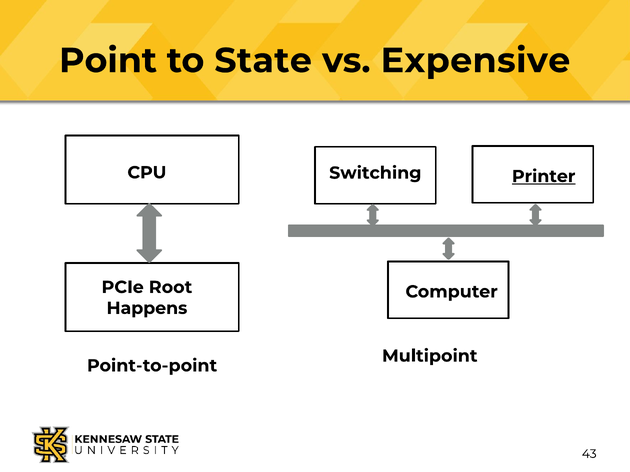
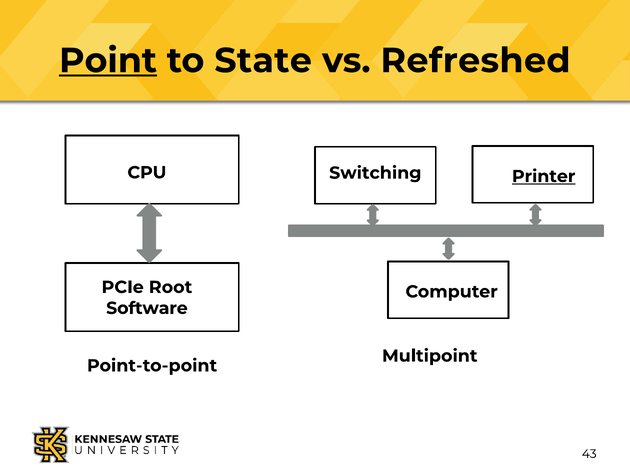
Point underline: none -> present (108, 61)
Expensive: Expensive -> Refreshed (475, 61)
Happens: Happens -> Software (147, 309)
